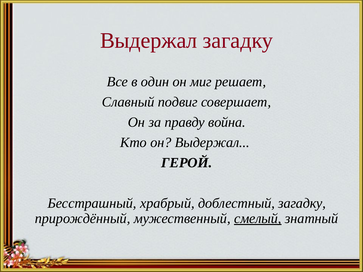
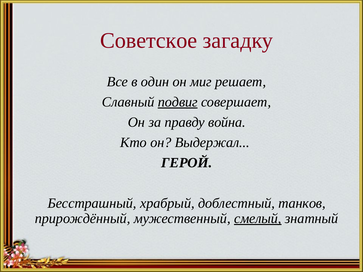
Выдержал: Выдержал -> Советское (149, 41)
подвиг underline: none -> present (178, 102)
доблестный загадку: загадку -> танков (302, 203)
